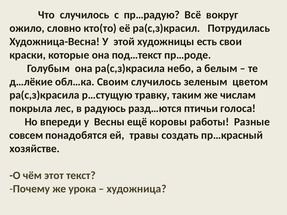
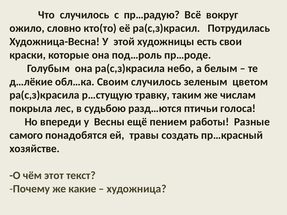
под…текст: под…текст -> под…роль (137, 55)
радуюсь: радуюсь -> судьбою (105, 109)
коровы: коровы -> пением (168, 122)
совсем: совсем -> самого (26, 135)
урока: урока -> какие (82, 189)
